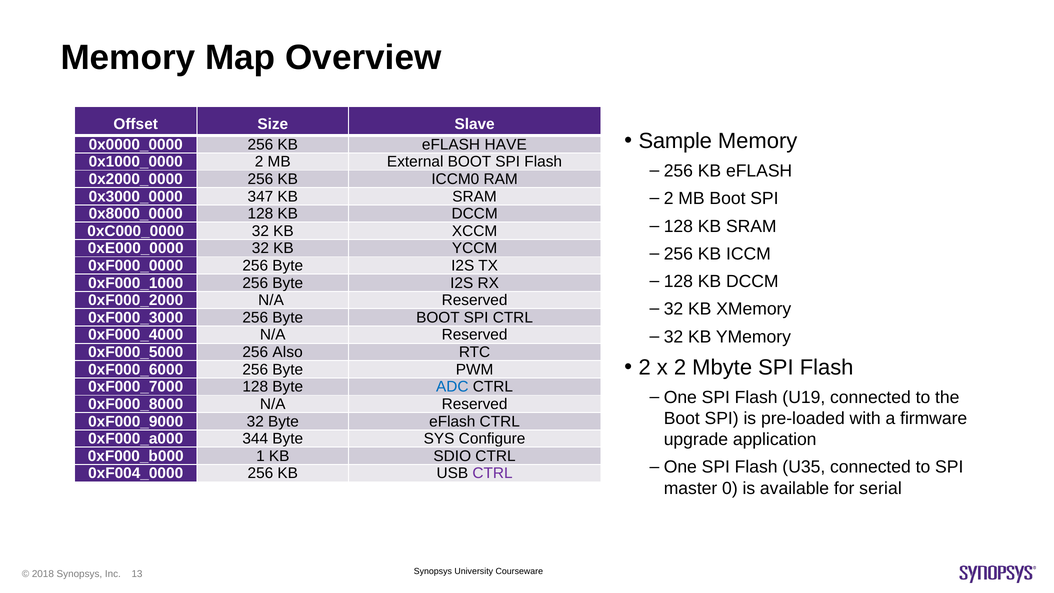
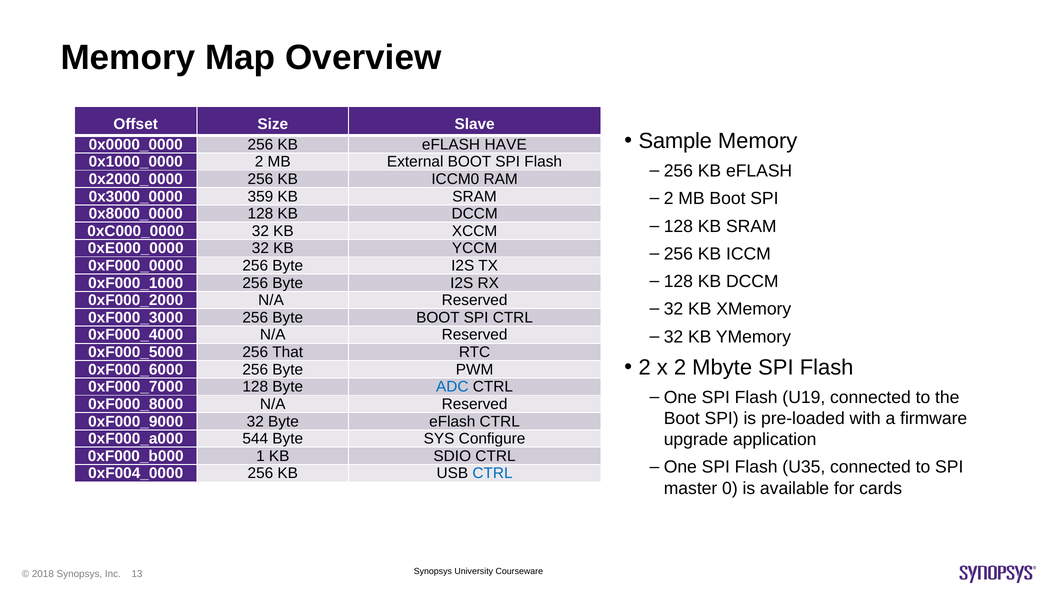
347: 347 -> 359 (260, 196)
Also: Also -> That (288, 352)
344: 344 -> 544 (255, 439)
CTRL colour: purple -> blue (493, 473)
serial: serial -> cards (881, 488)
